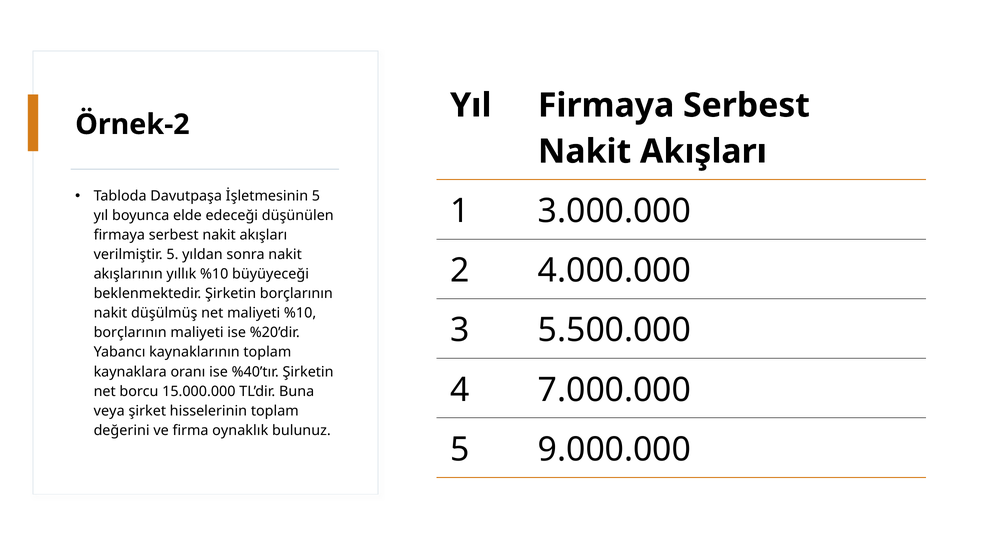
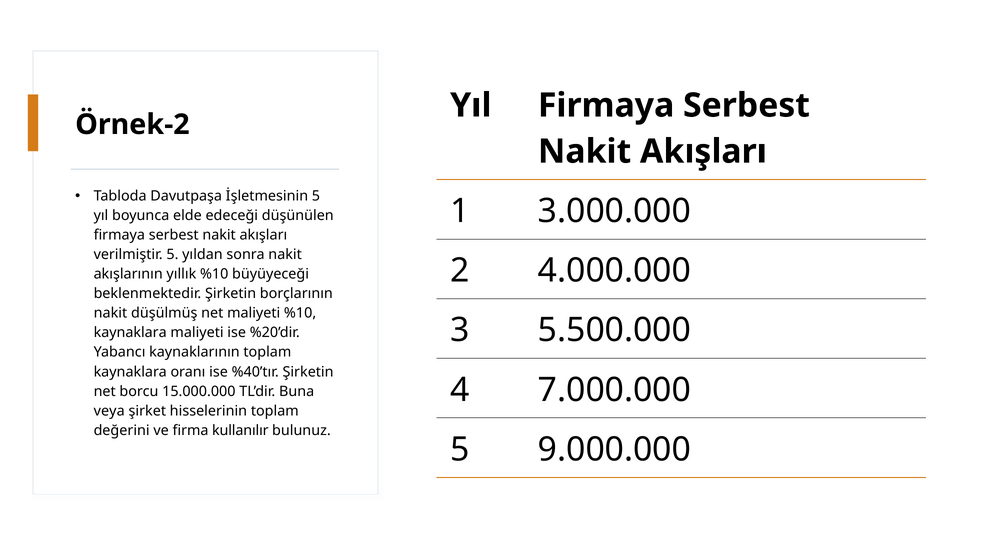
borçlarının: borçlarının -> kaynaklara (130, 333)
oynaklık: oynaklık -> kullanılır (240, 430)
